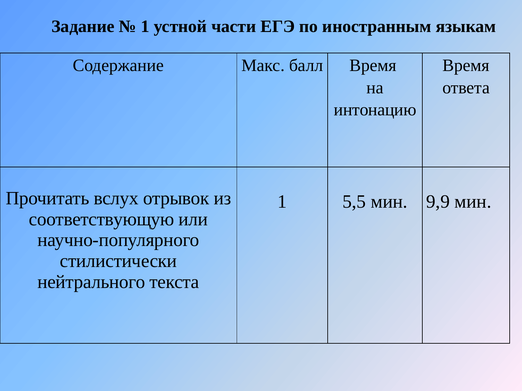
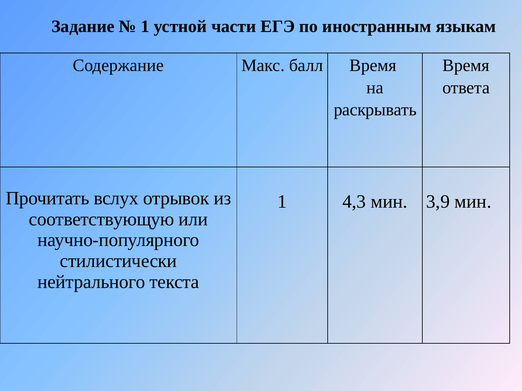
интонацию: интонацию -> раскрывать (375, 110)
5,5: 5,5 -> 4,3 (354, 202)
9,9: 9,9 -> 3,9 (438, 202)
